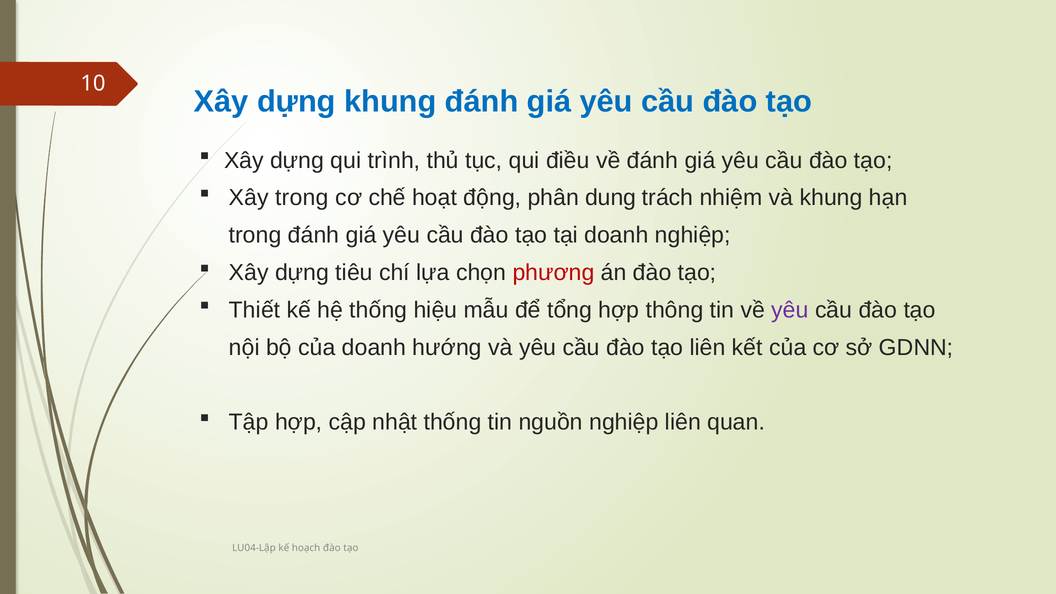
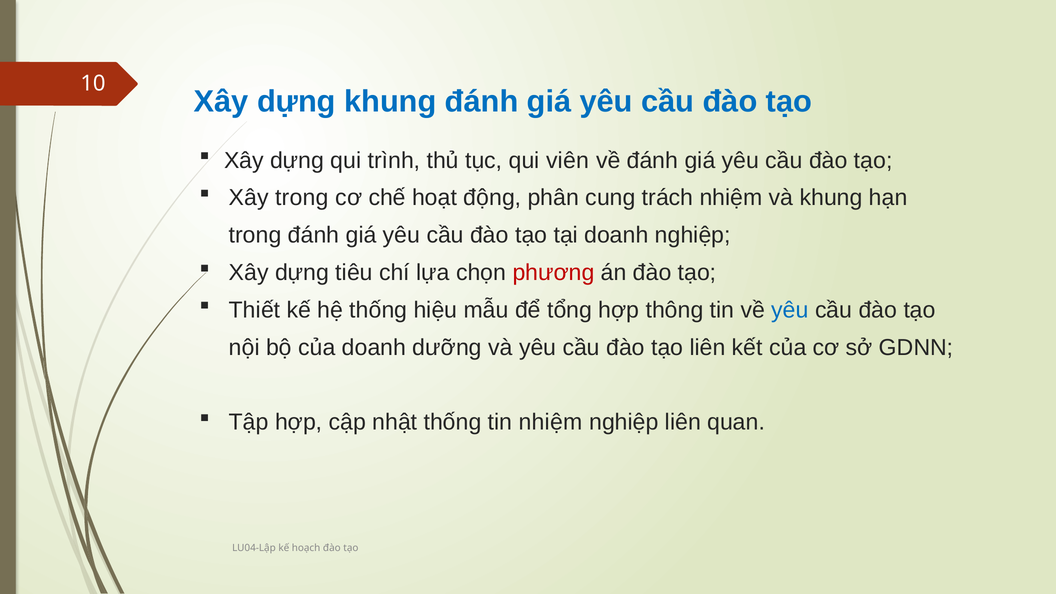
điều: điều -> viên (568, 160)
dung: dung -> cung (611, 198)
yêu colour: purple -> blue (790, 310)
hướng: hướng -> dưỡng (447, 347)
tin nguồn: nguồn -> nhiệm (551, 422)
